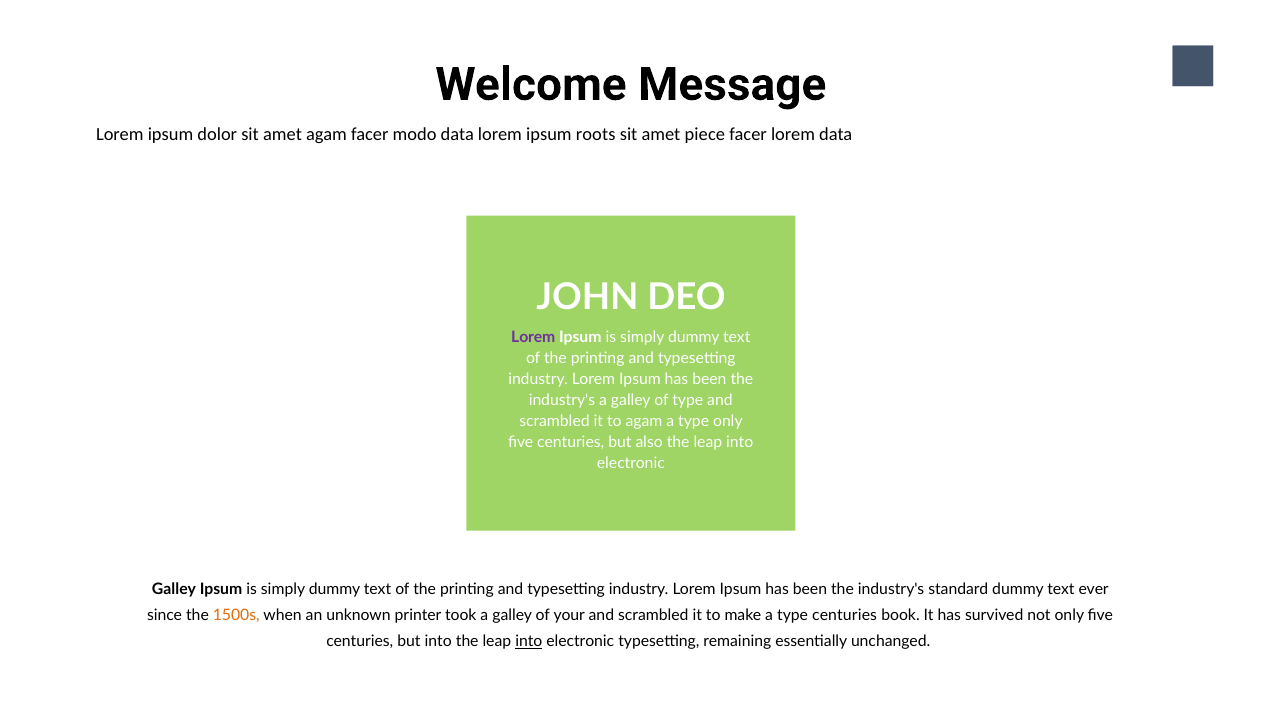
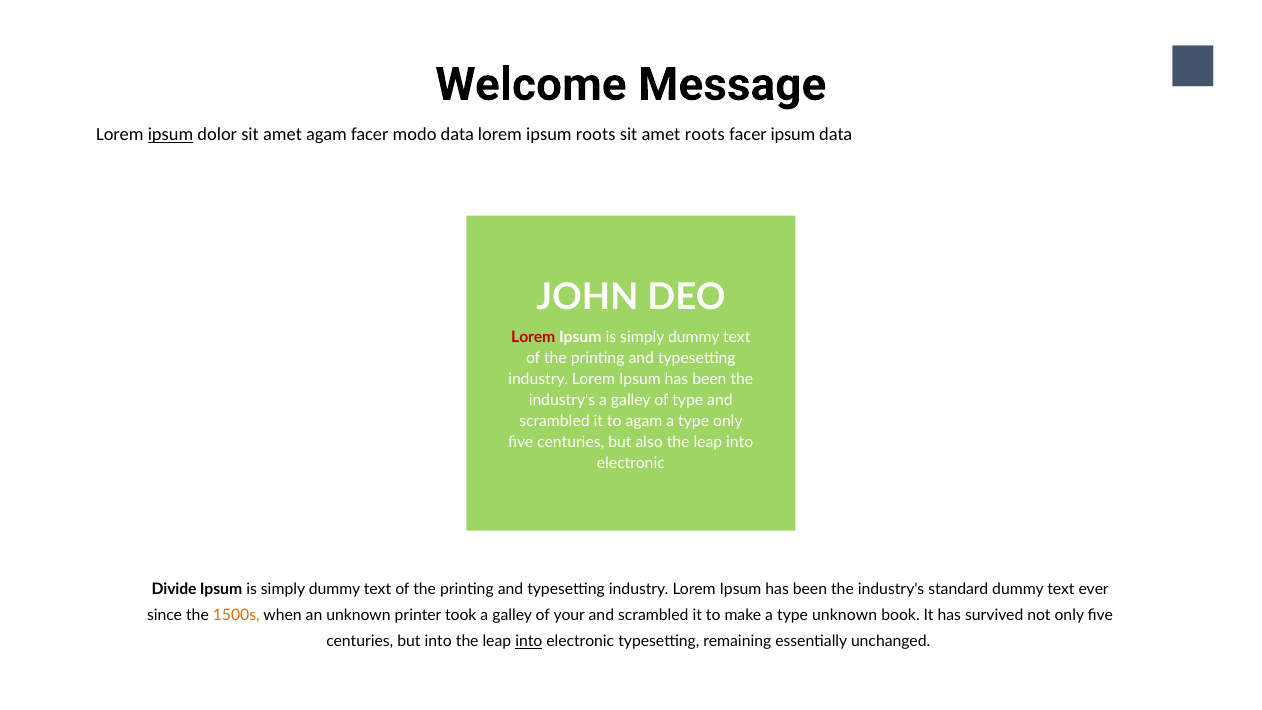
ipsum underline: none -> present (170, 134)
amet piece: piece -> roots (705, 134)
facer lorem: lorem -> ipsum (793, 134)
Lorem colour: purple -> red (533, 337)
Galley: Galley -> Divide (174, 589)
type centuries: centuries -> unknown (845, 615)
